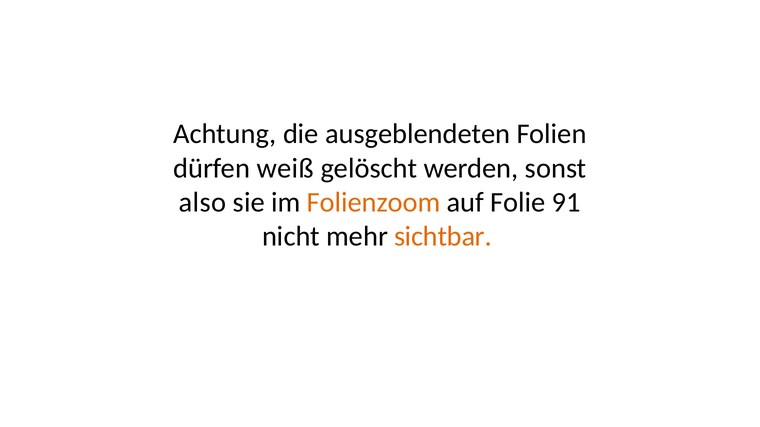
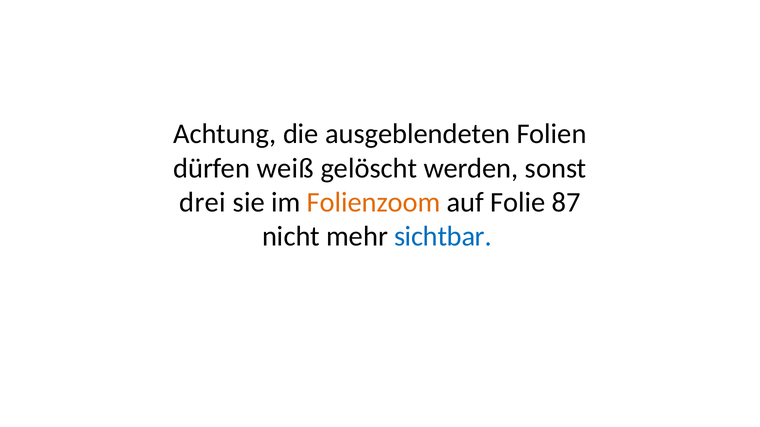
also: also -> drei (203, 203)
91: 91 -> 87 (566, 203)
sichtbar colour: orange -> blue (443, 237)
